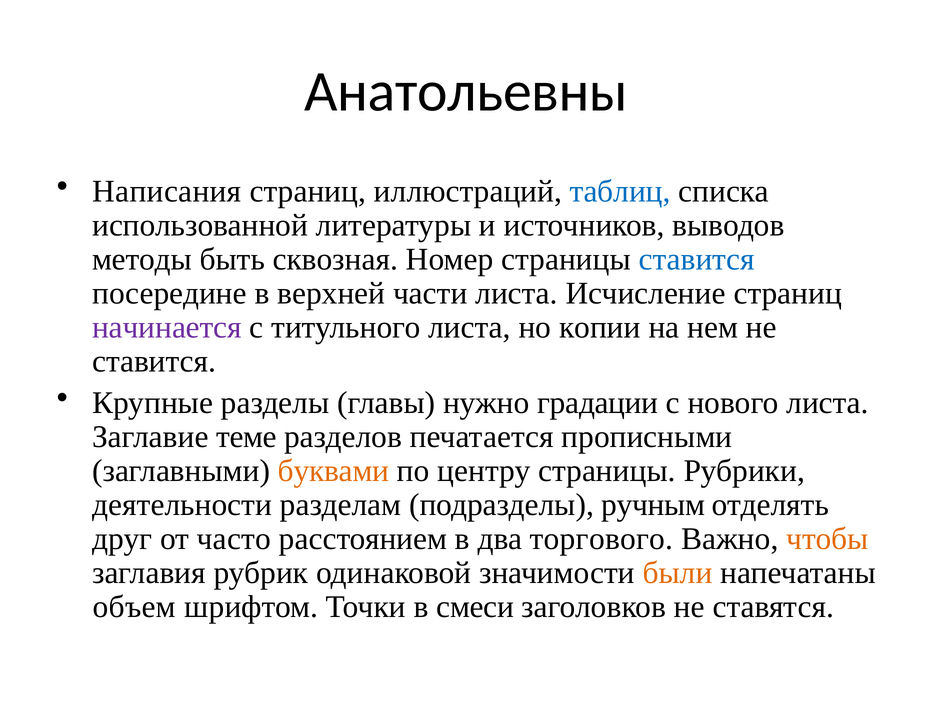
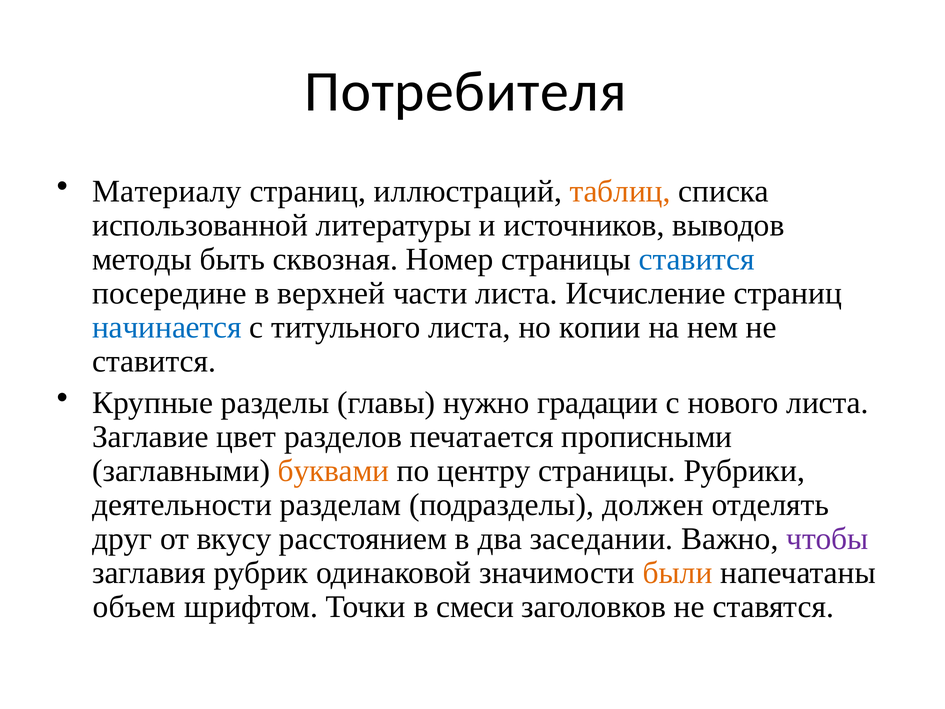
Анатольевны: Анатольевны -> Потребителя (466, 91)
Написания: Написания -> Материалу (167, 191)
таблиц colour: blue -> orange (620, 191)
начинается colour: purple -> blue (167, 327)
теме: теме -> цвет (246, 437)
ручным: ручным -> должен (653, 505)
часто: часто -> вкусу (234, 539)
торгового: торгового -> заседании (602, 539)
чтобы colour: orange -> purple (827, 539)
